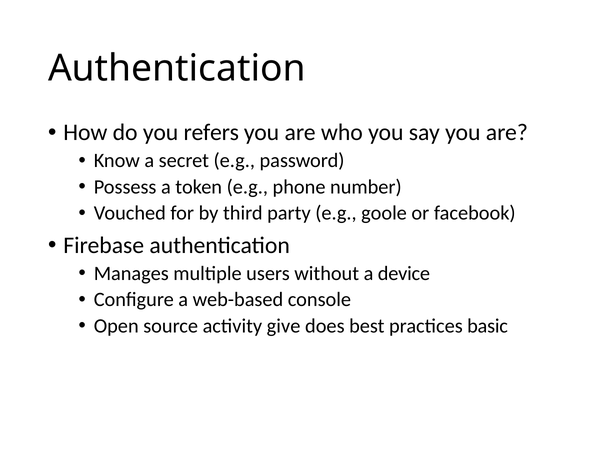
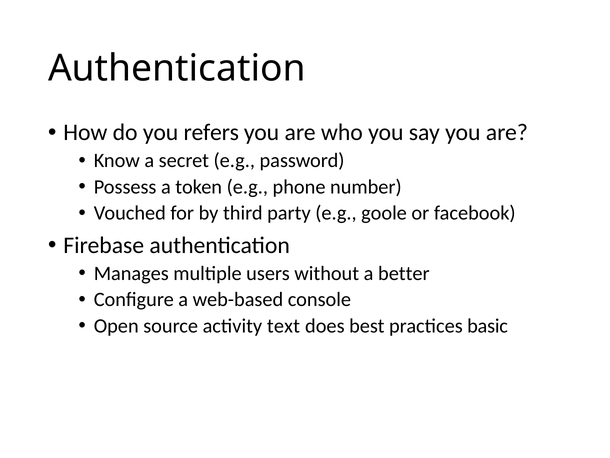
device: device -> better (404, 273)
give: give -> text (283, 326)
